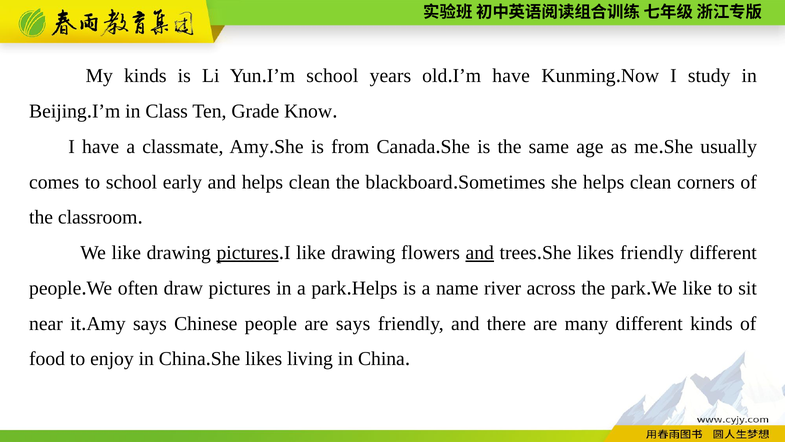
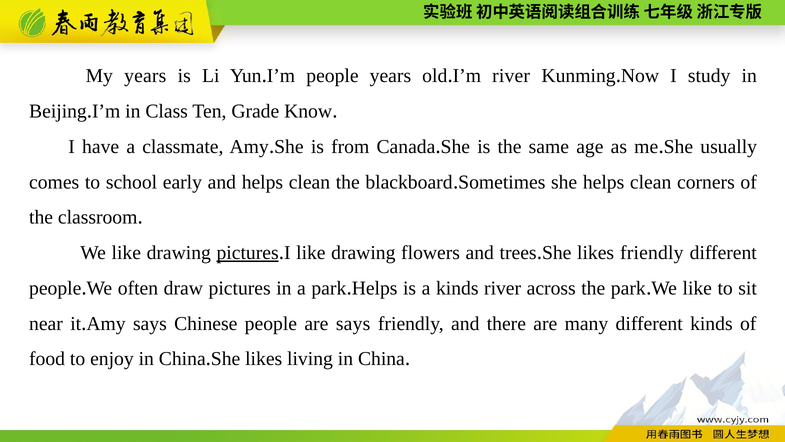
My kinds: kinds -> years (145, 76)
school: school -> people (332, 76)
have: have -> river (511, 76)
and underline: present -> none (480, 253)
a name: name -> kinds (457, 288)
